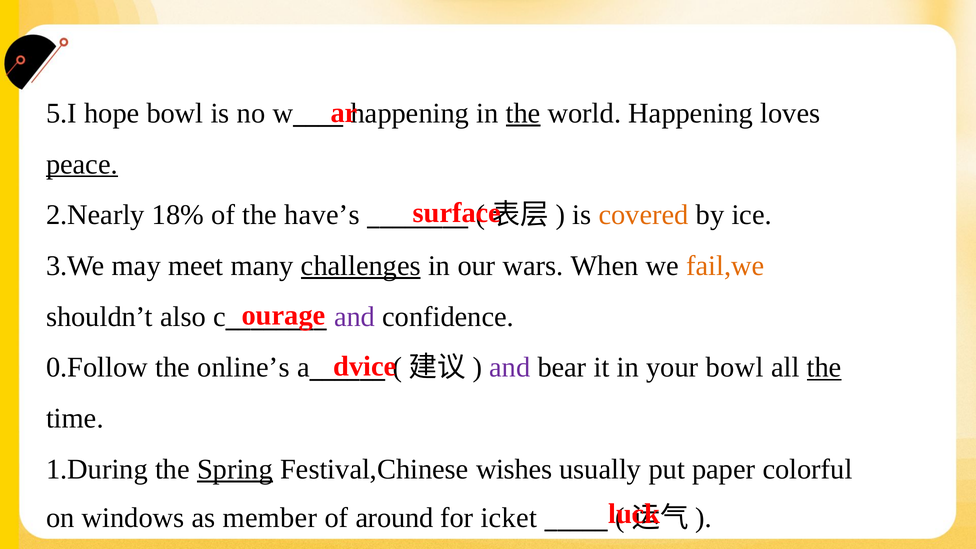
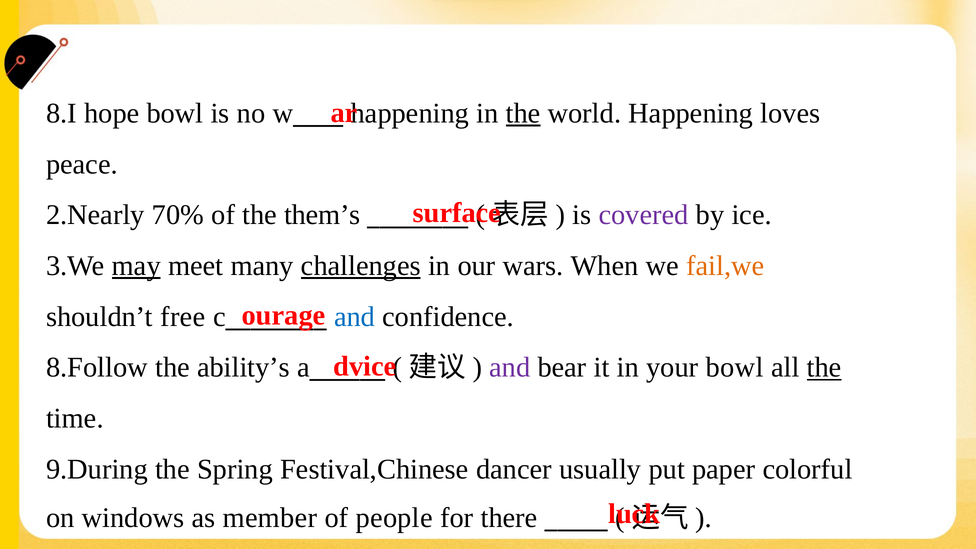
5.I: 5.I -> 8.I (61, 113)
peace underline: present -> none (82, 164)
18%: 18% -> 70% (178, 215)
have’s: have’s -> them’s (322, 215)
covered colour: orange -> purple (644, 215)
may underline: none -> present (136, 266)
also: also -> free (183, 317)
and colour: purple -> blue (355, 317)
0.Follow: 0.Follow -> 8.Follow (97, 367)
online’s: online’s -> ability’s (244, 367)
1.During: 1.During -> 9.During (97, 469)
Spring underline: present -> none (235, 469)
wishes: wishes -> dancer (514, 469)
around: around -> people (394, 518)
icket: icket -> there (509, 518)
